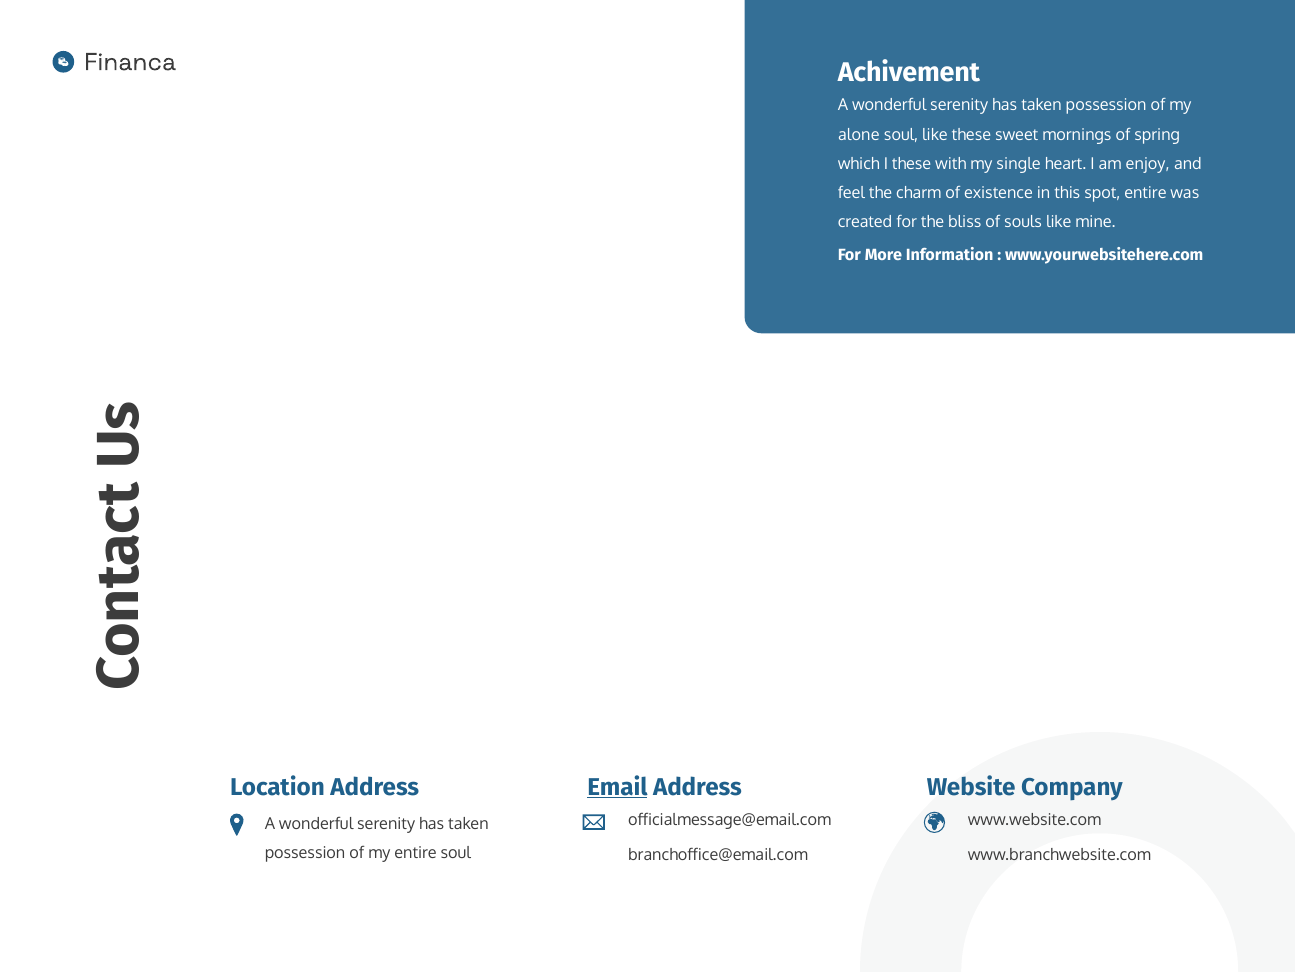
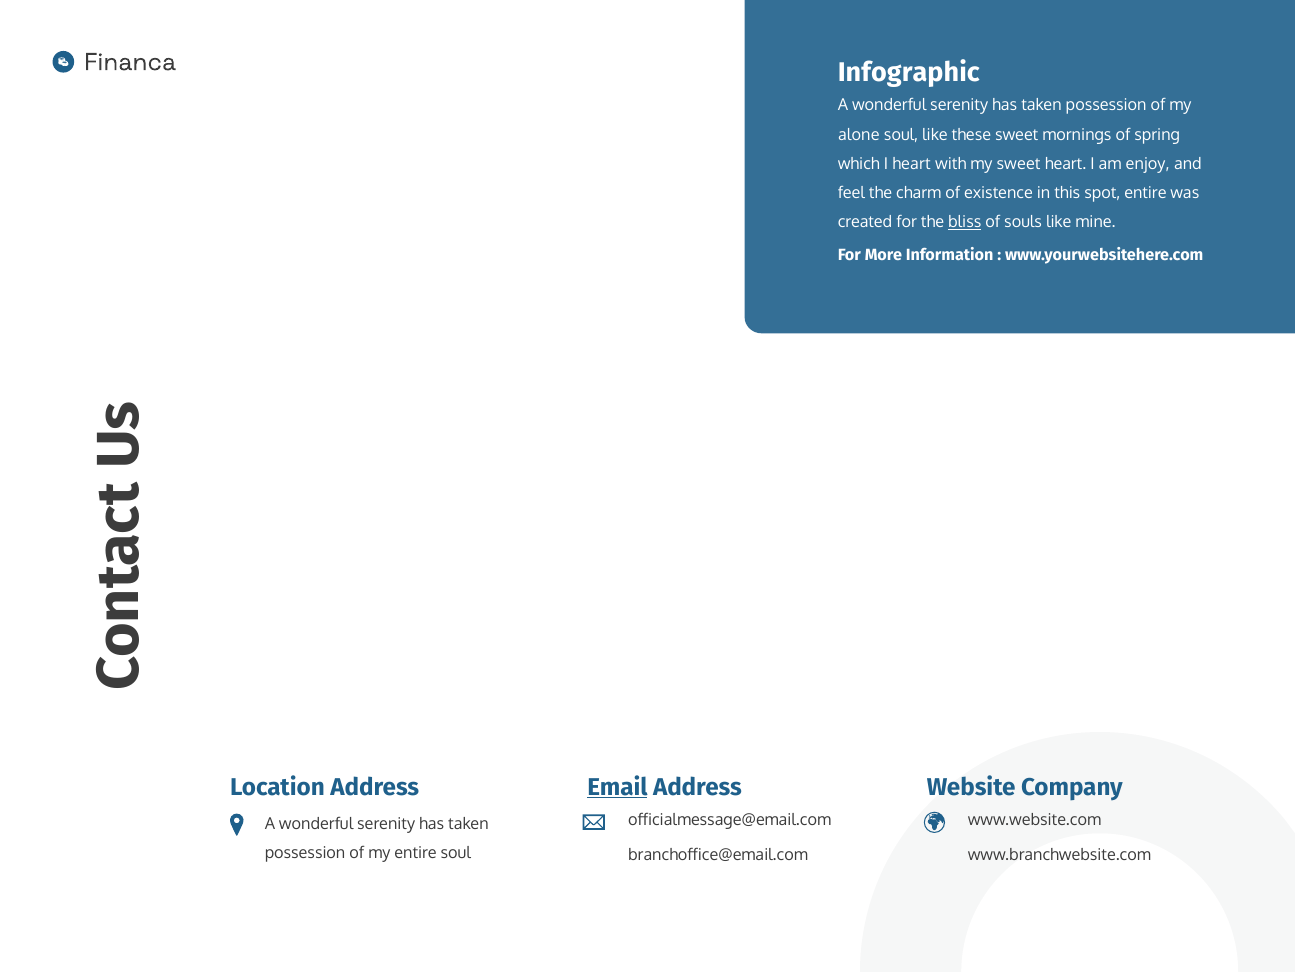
Achivement: Achivement -> Infographic (909, 73)
I these: these -> heart (911, 164)
my single: single -> sweet (1019, 164)
bliss underline: none -> present (965, 222)
